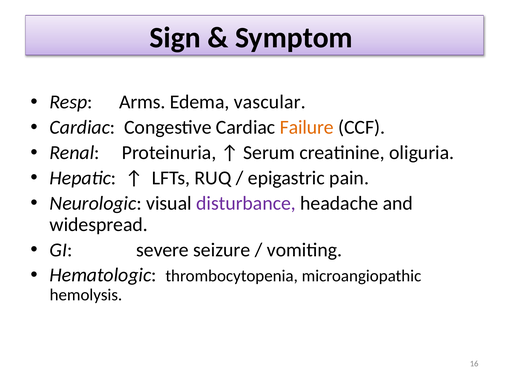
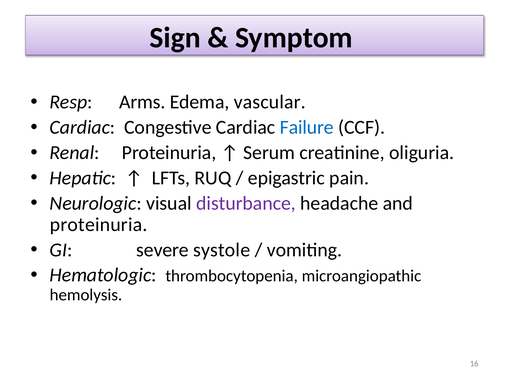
Failure colour: orange -> blue (307, 128)
widespread: widespread -> proteinuria (99, 225)
seizure: seizure -> systole (222, 250)
